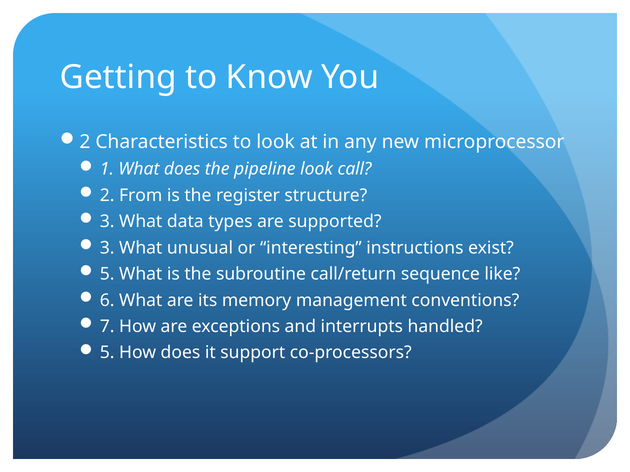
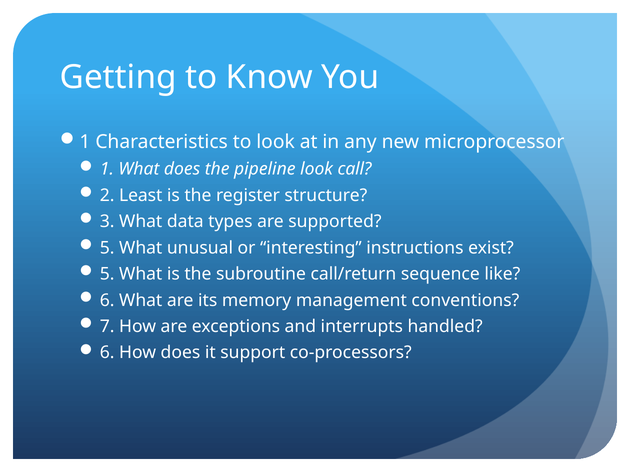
2: 2 -> 1 (85, 142)
From: From -> Least (141, 195)
3: 3 -> 5 (107, 248)
5: 5 -> 6 (107, 353)
